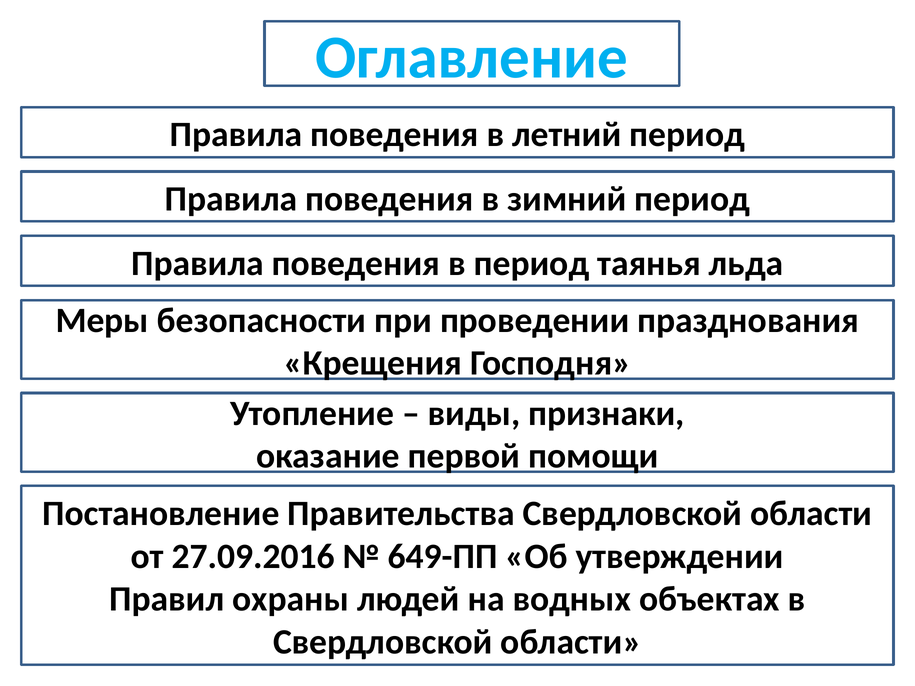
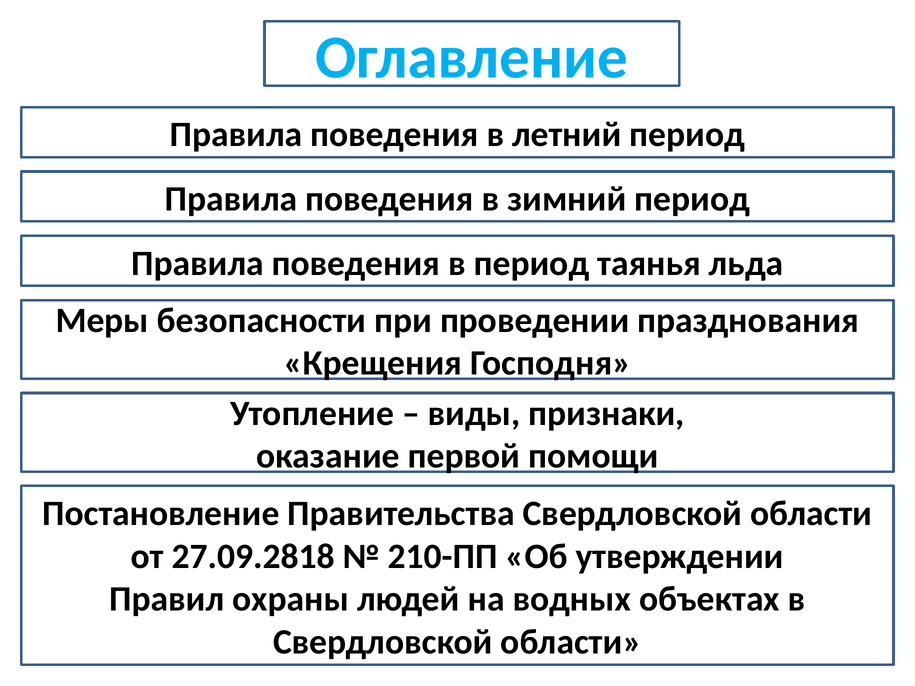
27.09.2016: 27.09.2016 -> 27.09.2818 (253, 557)
649-ПП: 649-ПП -> 210-ПП (443, 557)
